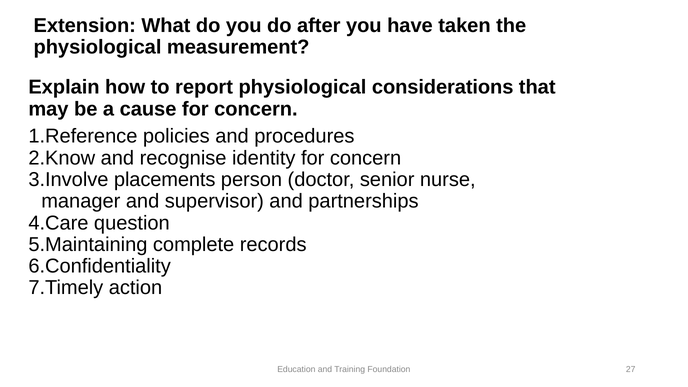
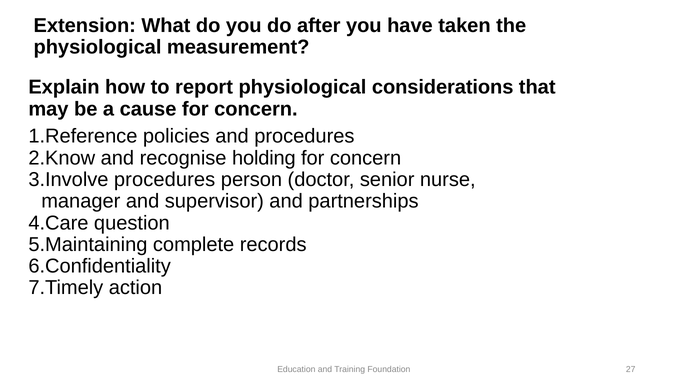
identity: identity -> holding (264, 158)
placements: placements -> procedures (165, 180)
